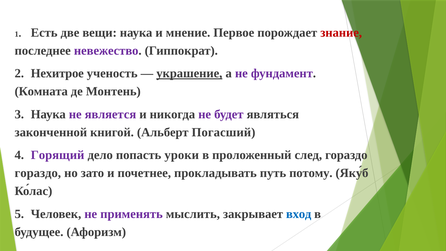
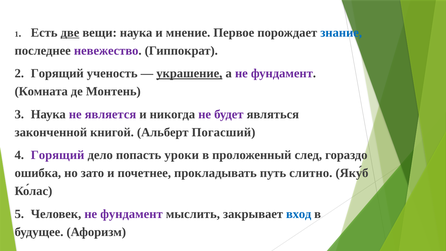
две underline: none -> present (70, 33)
знание colour: red -> blue (341, 33)
2 Нехитрое: Нехитрое -> Горящий (57, 73)
гораздо: гораздо -> ошибка (38, 173)
потому: потому -> слитно (311, 173)
Человек не применять: применять -> фундамент (131, 214)
